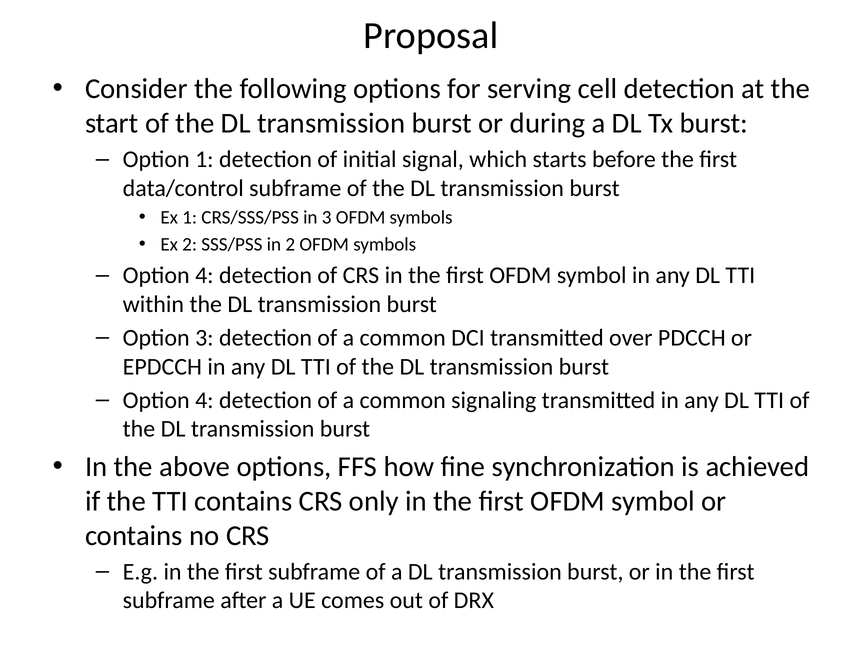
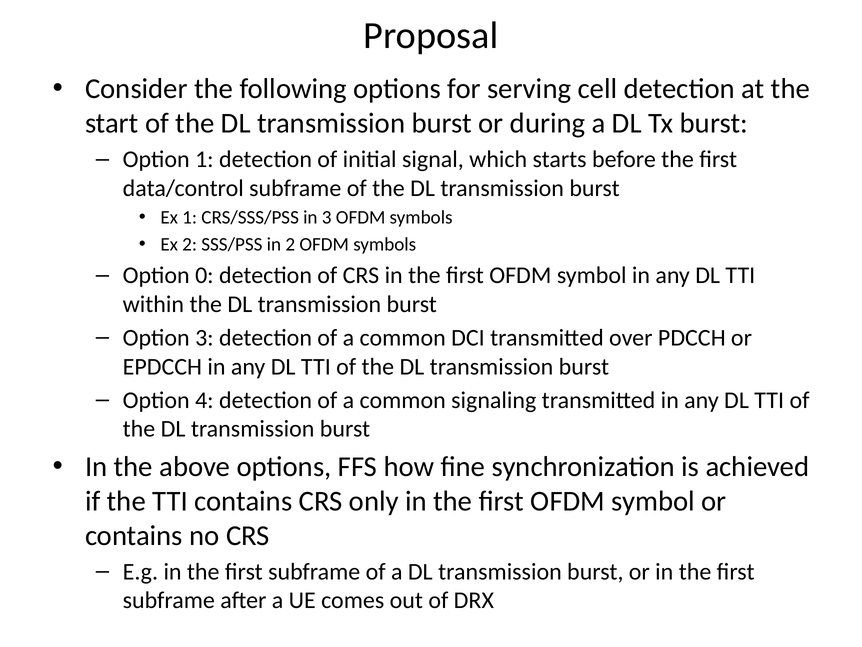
4: 4 -> 0 (204, 275)
